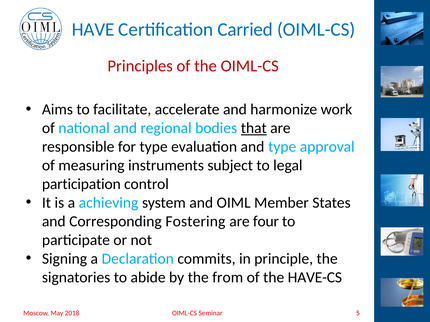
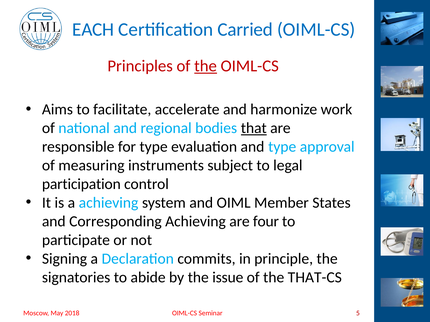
HAVE: HAVE -> EACH (93, 30)
the underline: none -> present (206, 66)
Corresponding Fostering: Fostering -> Achieving (196, 222)
from: from -> issue (228, 278)
HAVE-CS: HAVE-CS -> THAT-CS (315, 278)
